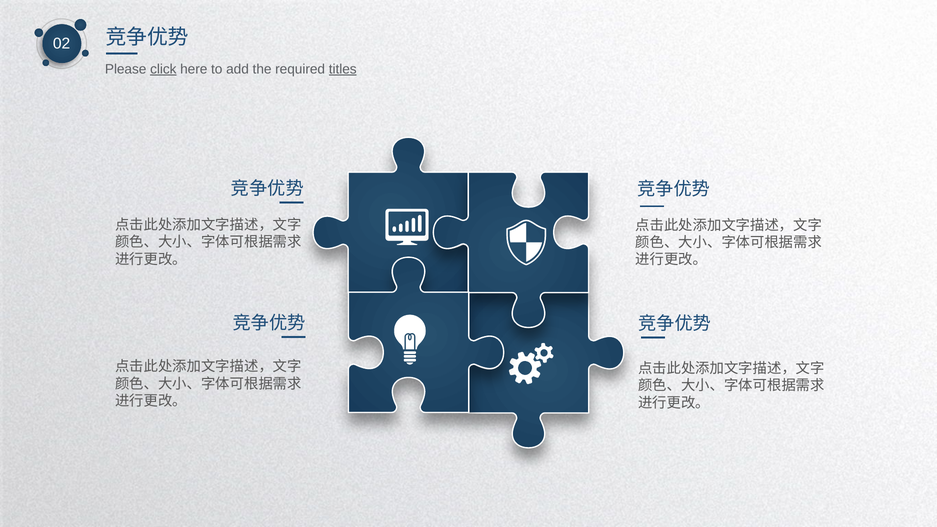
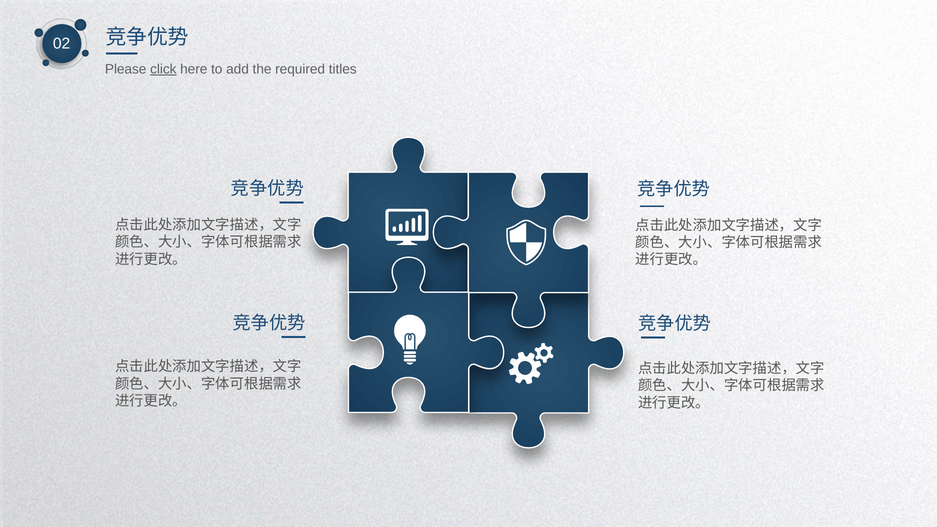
titles underline: present -> none (343, 69)
